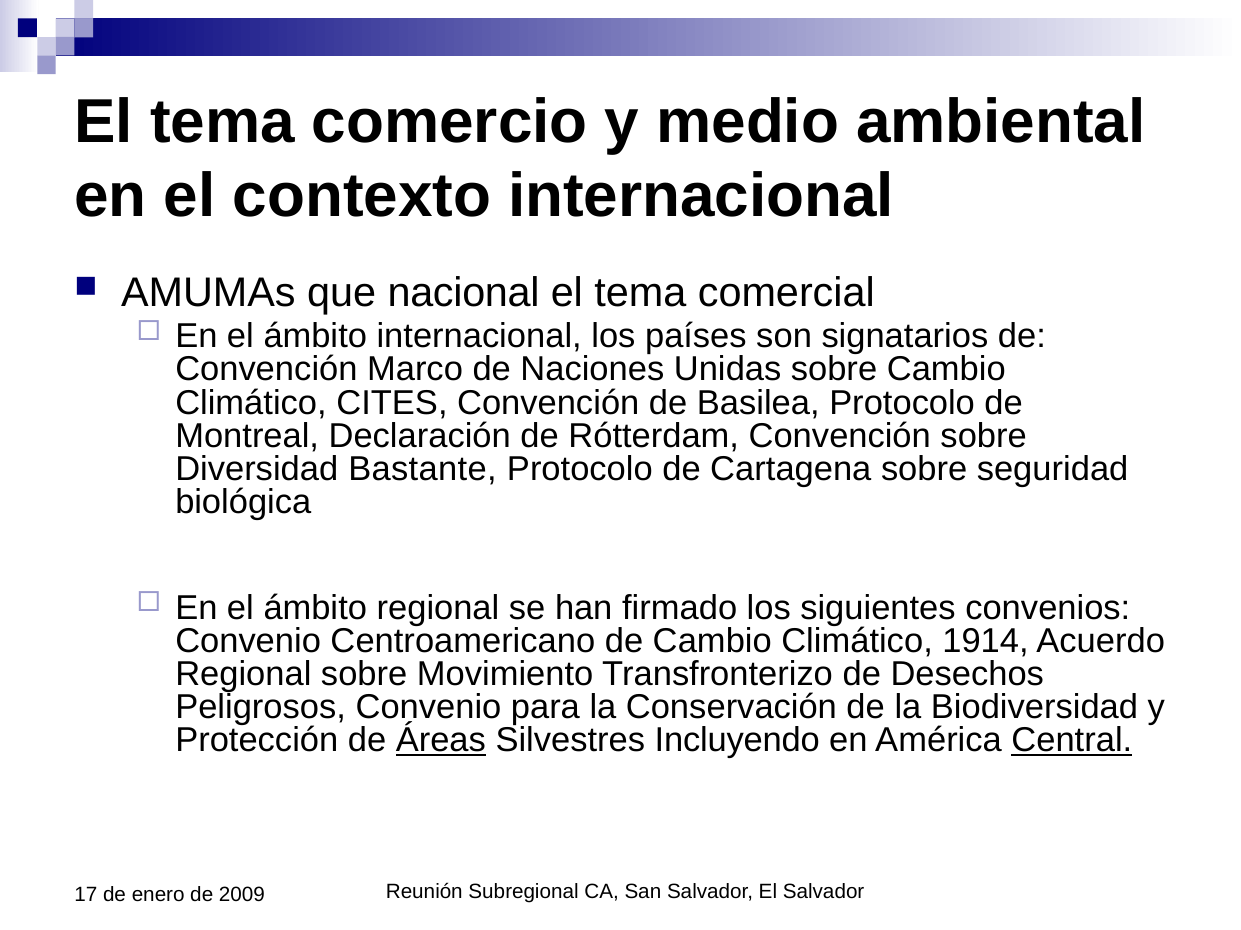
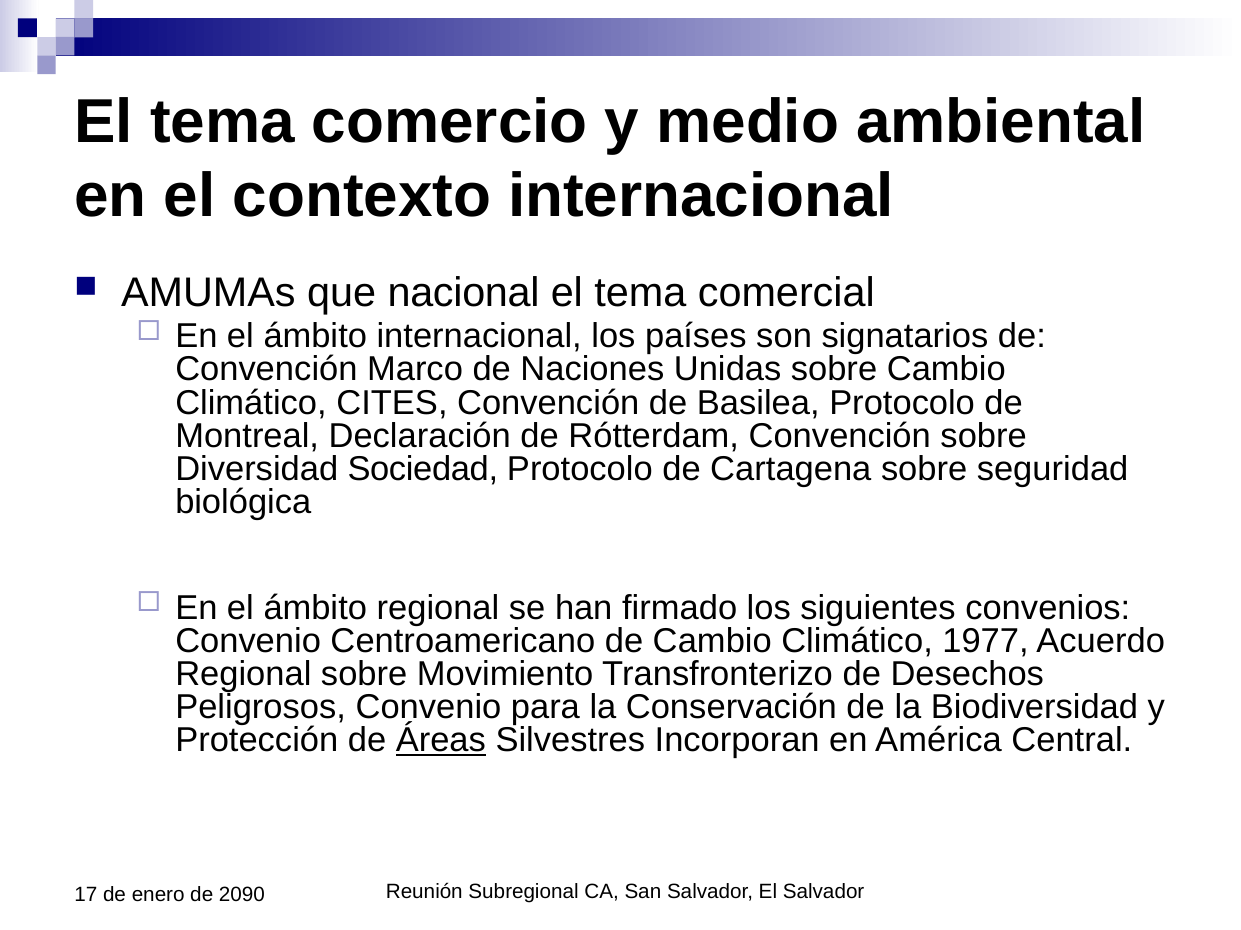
Bastante: Bastante -> Sociedad (423, 469)
1914: 1914 -> 1977 (986, 642)
Incluyendo: Incluyendo -> Incorporan (737, 741)
Central underline: present -> none (1072, 741)
2009: 2009 -> 2090 (242, 895)
